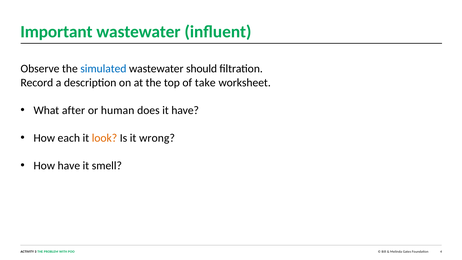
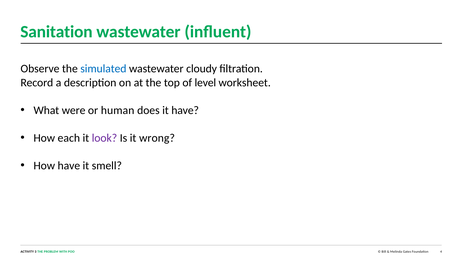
Important: Important -> Sanitation (56, 32)
should: should -> cloudy (202, 69)
take: take -> level (205, 83)
after: after -> were (74, 110)
look colour: orange -> purple (104, 138)
